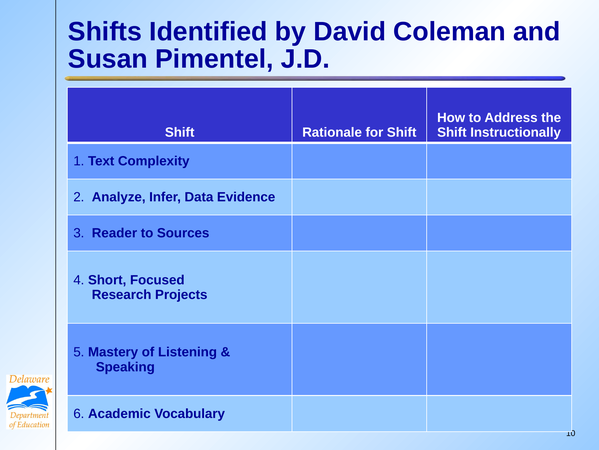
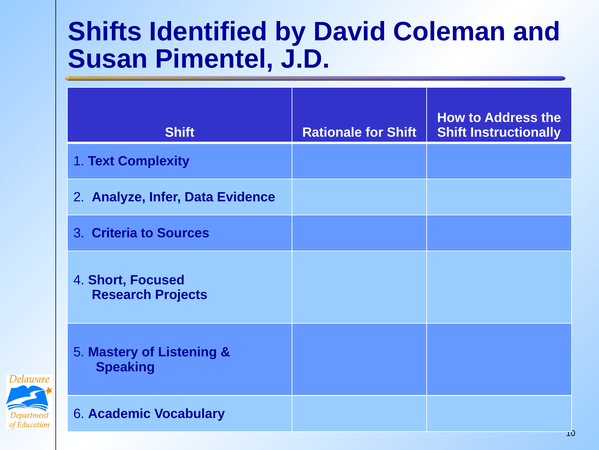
Reader: Reader -> Criteria (115, 233)
